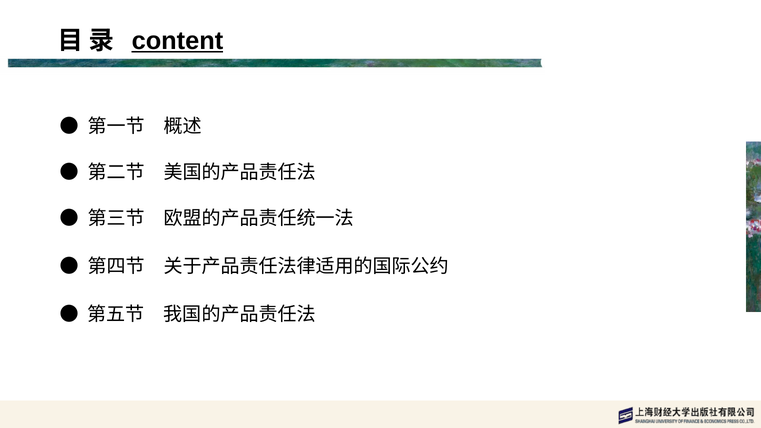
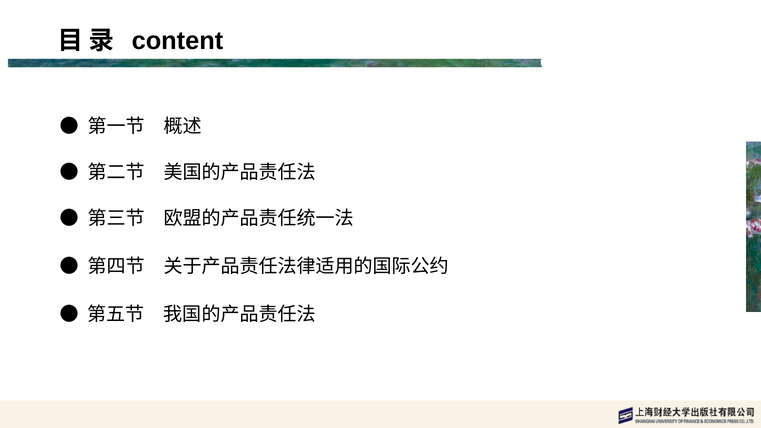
content underline: present -> none (177, 41)
